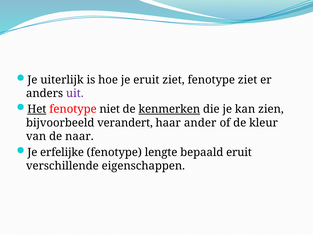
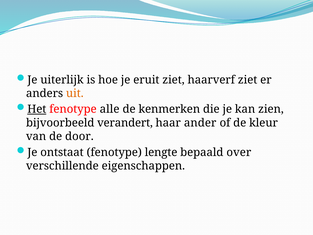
ziet fenotype: fenotype -> haarverf (211, 80)
uit colour: purple -> orange (75, 93)
niet: niet -> alle (110, 109)
kenmerken underline: present -> none (169, 109)
naar: naar -> door (79, 136)
erfelijke: erfelijke -> ontstaat (62, 152)
bepaald eruit: eruit -> over (239, 152)
